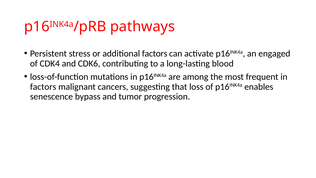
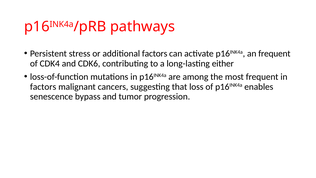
an engaged: engaged -> frequent (274, 53)
blood: blood -> either (223, 63)
